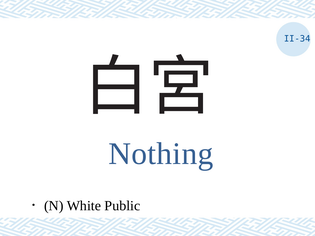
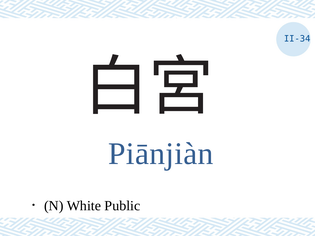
Nothing: Nothing -> Piānjiàn (161, 154)
